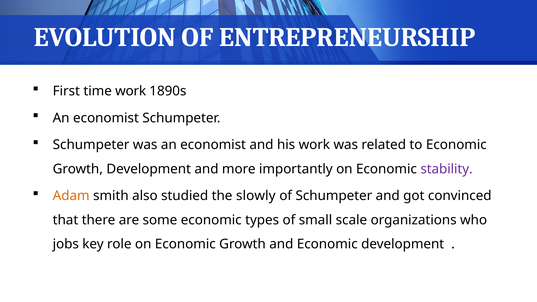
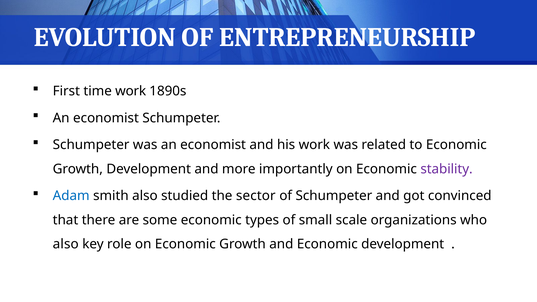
Adam colour: orange -> blue (71, 196)
slowly: slowly -> sector (256, 196)
jobs: jobs -> also (66, 244)
